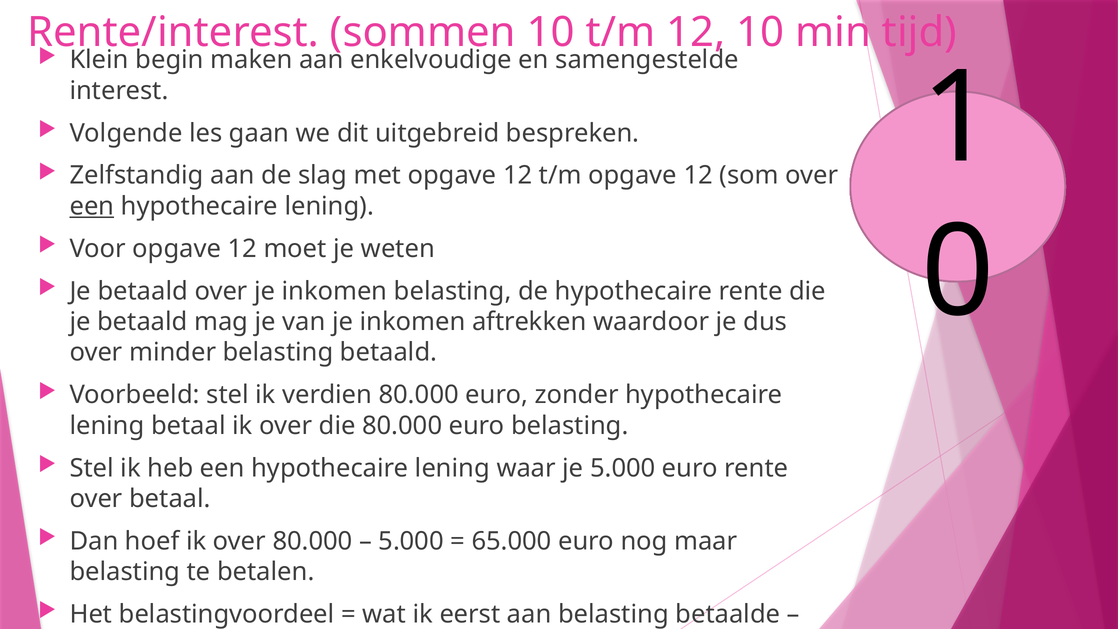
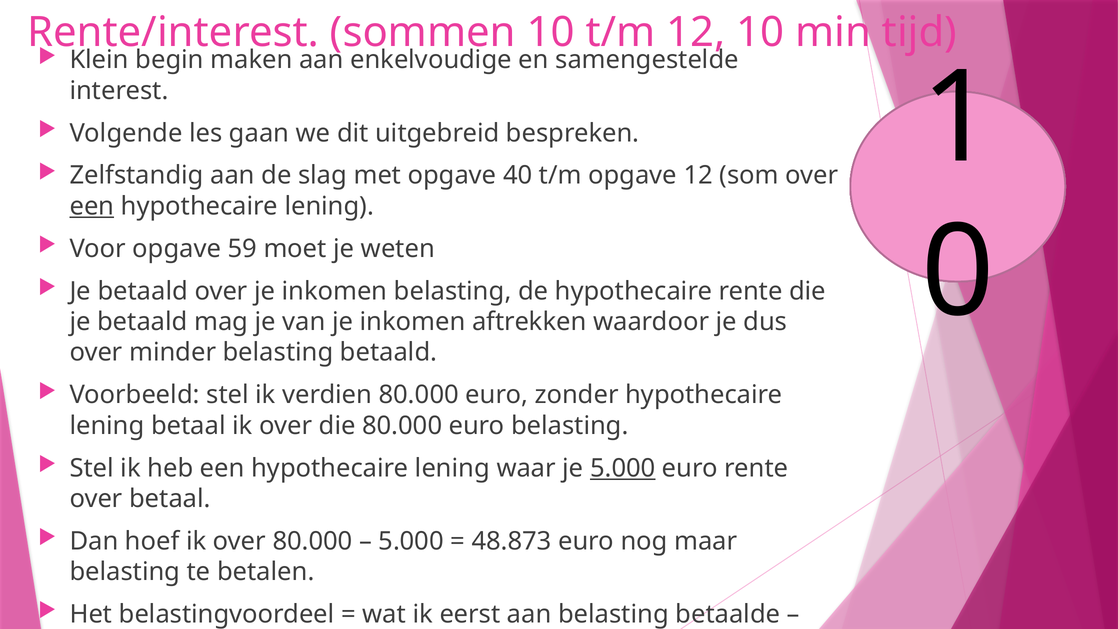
met opgave 12: 12 -> 40 (518, 175)
Voor opgave 12: 12 -> 59 (242, 249)
5.000 underline: none -> present (623, 468)
65.000: 65.000 -> 48.873 (512, 541)
